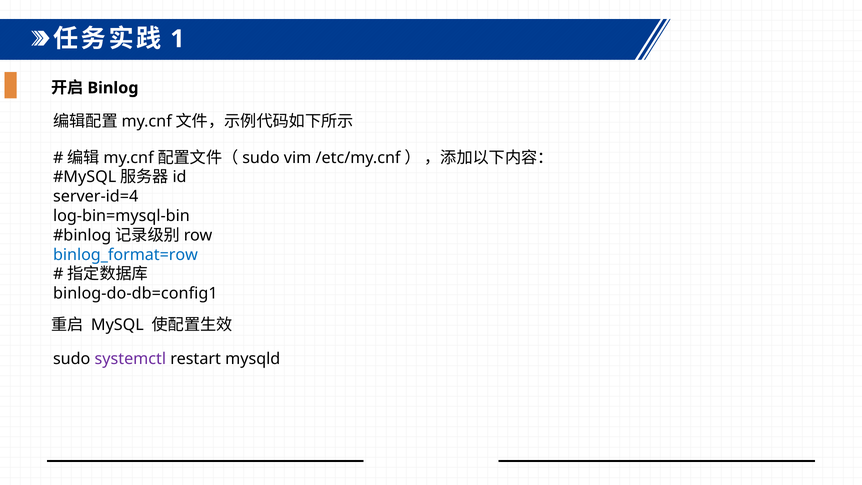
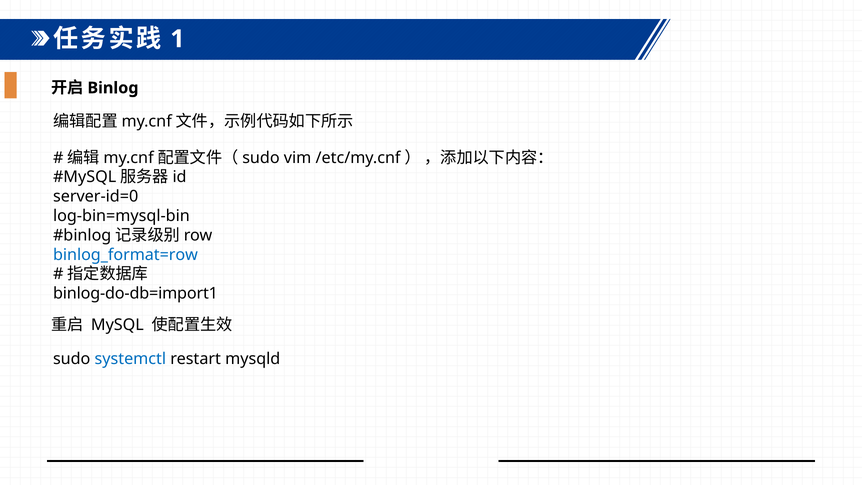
server-id=4: server-id=4 -> server-id=0 (96, 196)
binlog-do-db=config1: binlog-do-db=config1 -> binlog-do-db=import1 (135, 293)
systemctl colour: purple -> blue (130, 359)
